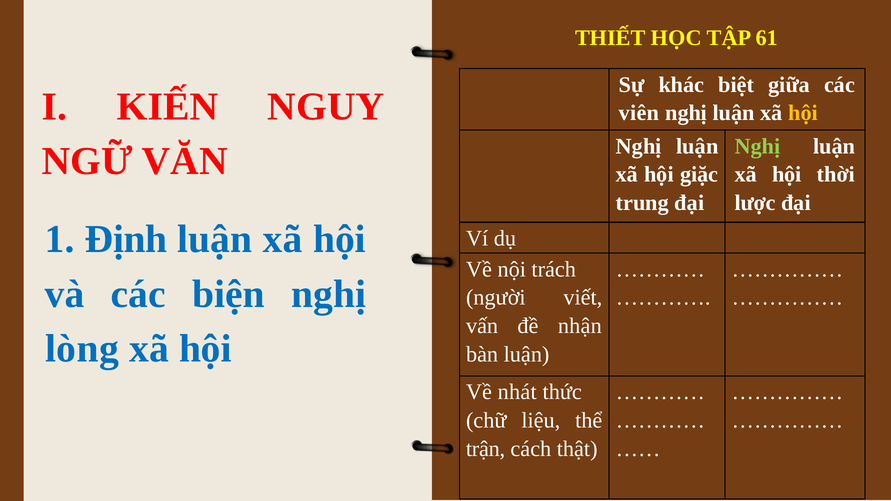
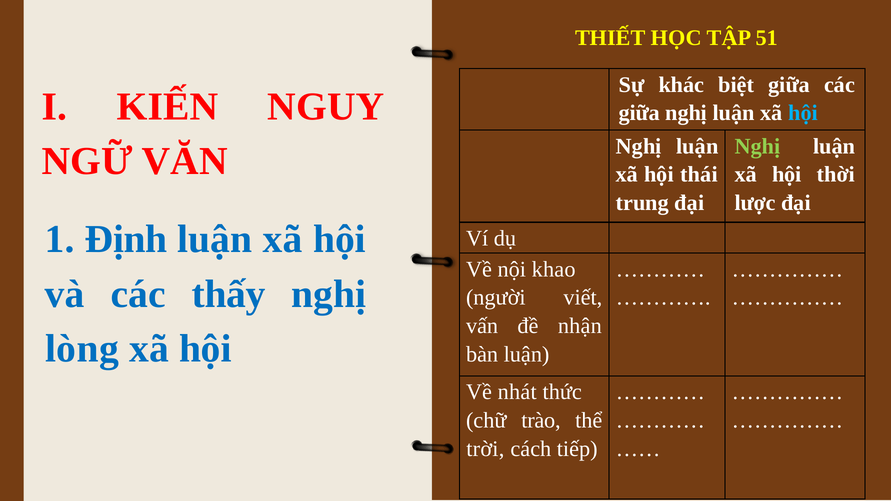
61: 61 -> 51 (767, 38)
viên: viên -> giữa (639, 113)
hội colour: yellow -> light blue (803, 113)
giặc: giặc -> thái (699, 175)
trách: trách -> khao (554, 269)
biện: biện -> thấy (229, 294)
liệu: liệu -> trào (541, 421)
trận: trận -> trời (485, 449)
thật: thật -> tiếp (577, 449)
